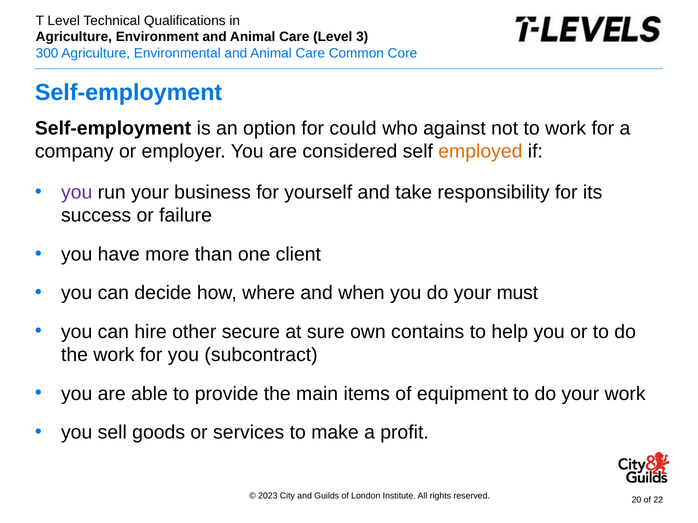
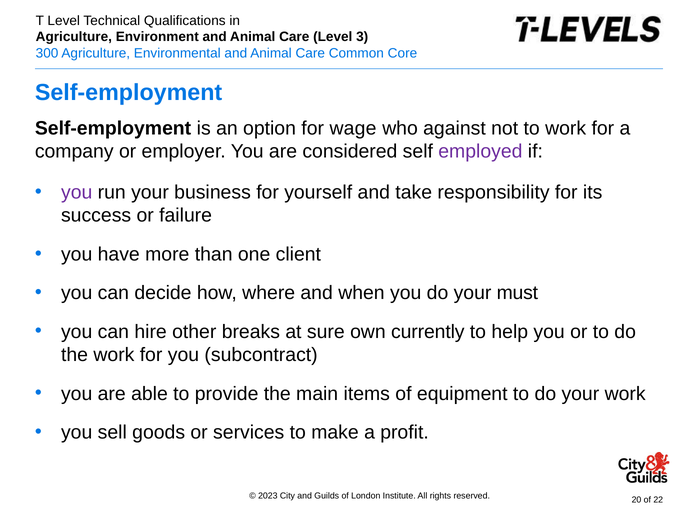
could: could -> wage (353, 128)
employed colour: orange -> purple (480, 152)
secure: secure -> breaks (251, 332)
contains: contains -> currently (428, 332)
